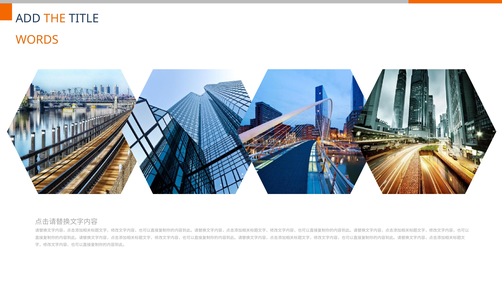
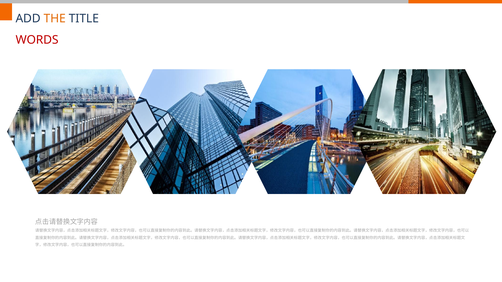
WORDS colour: orange -> red (37, 40)
